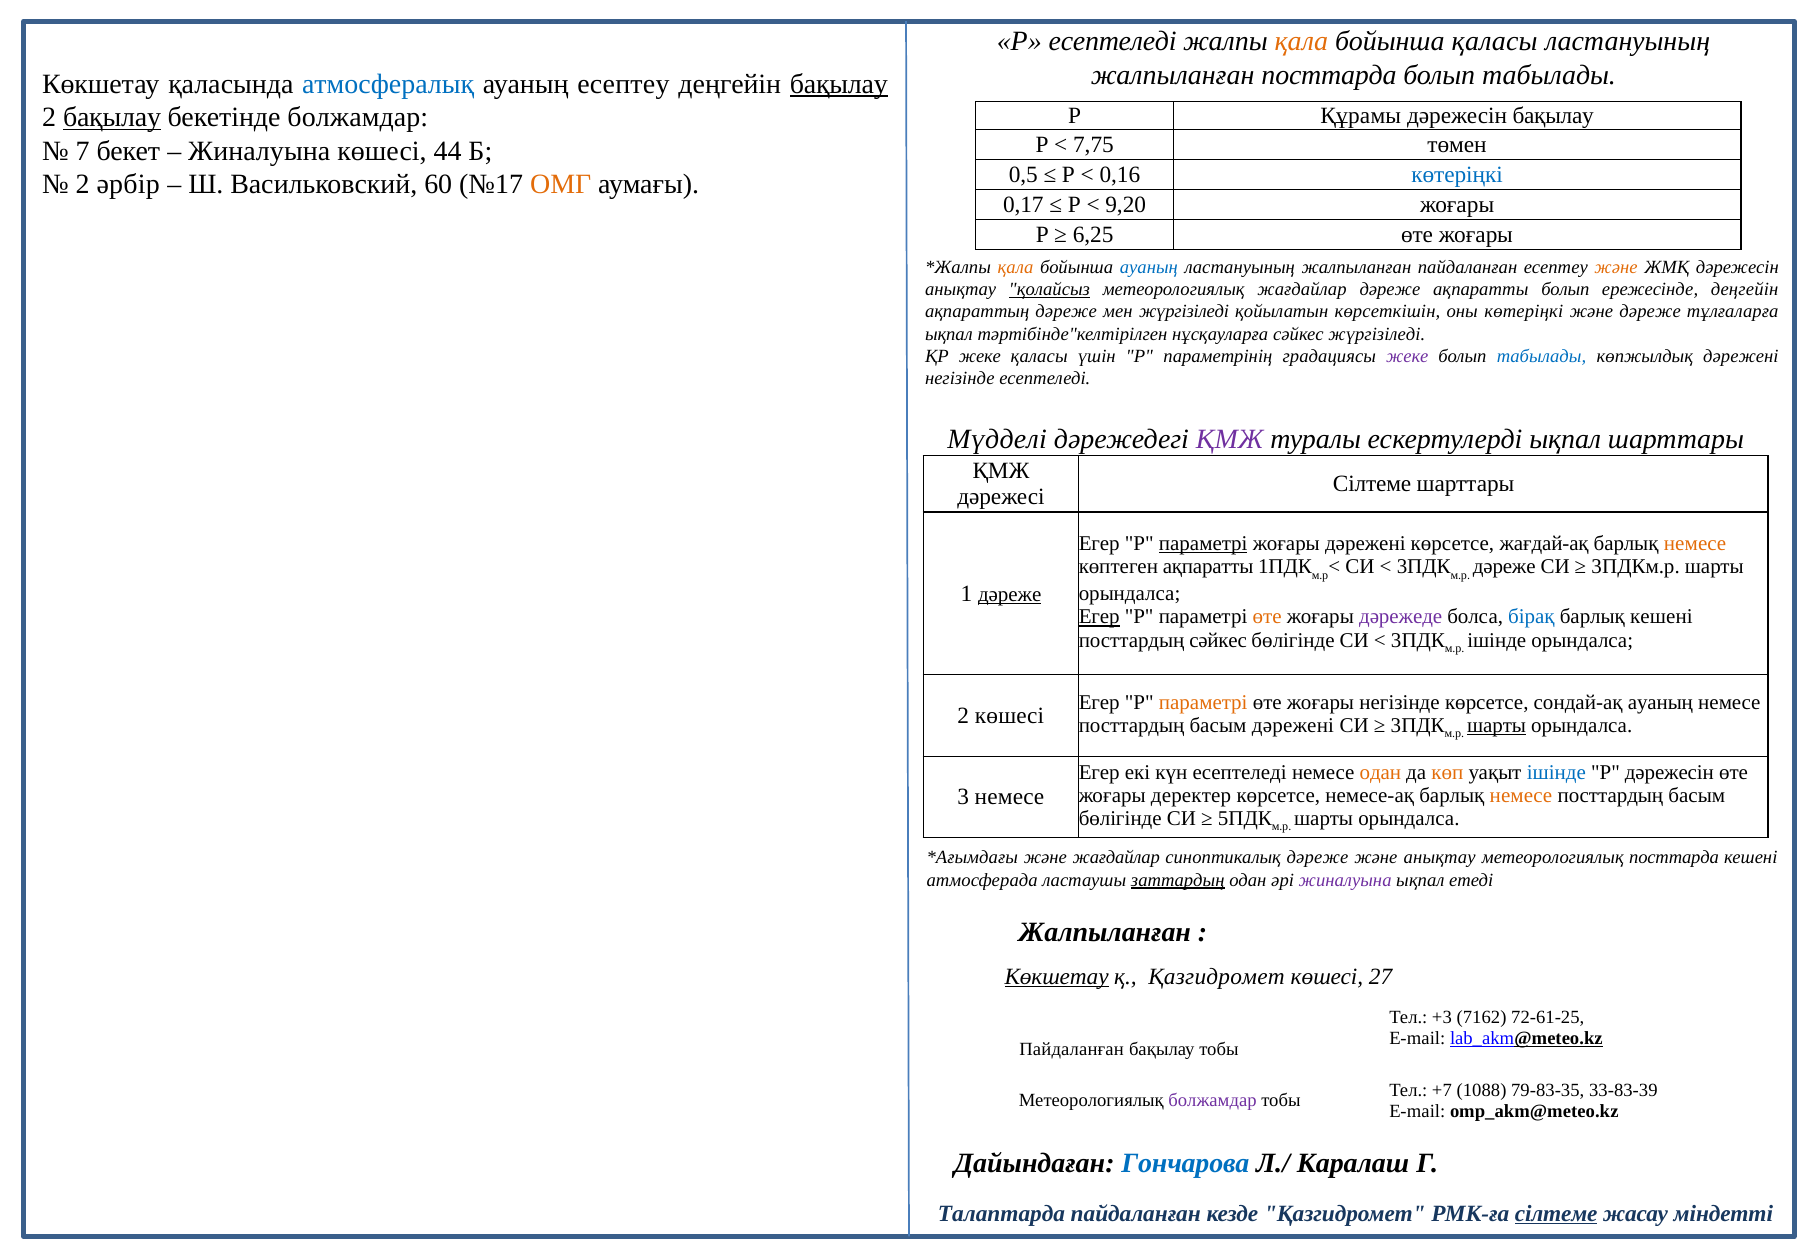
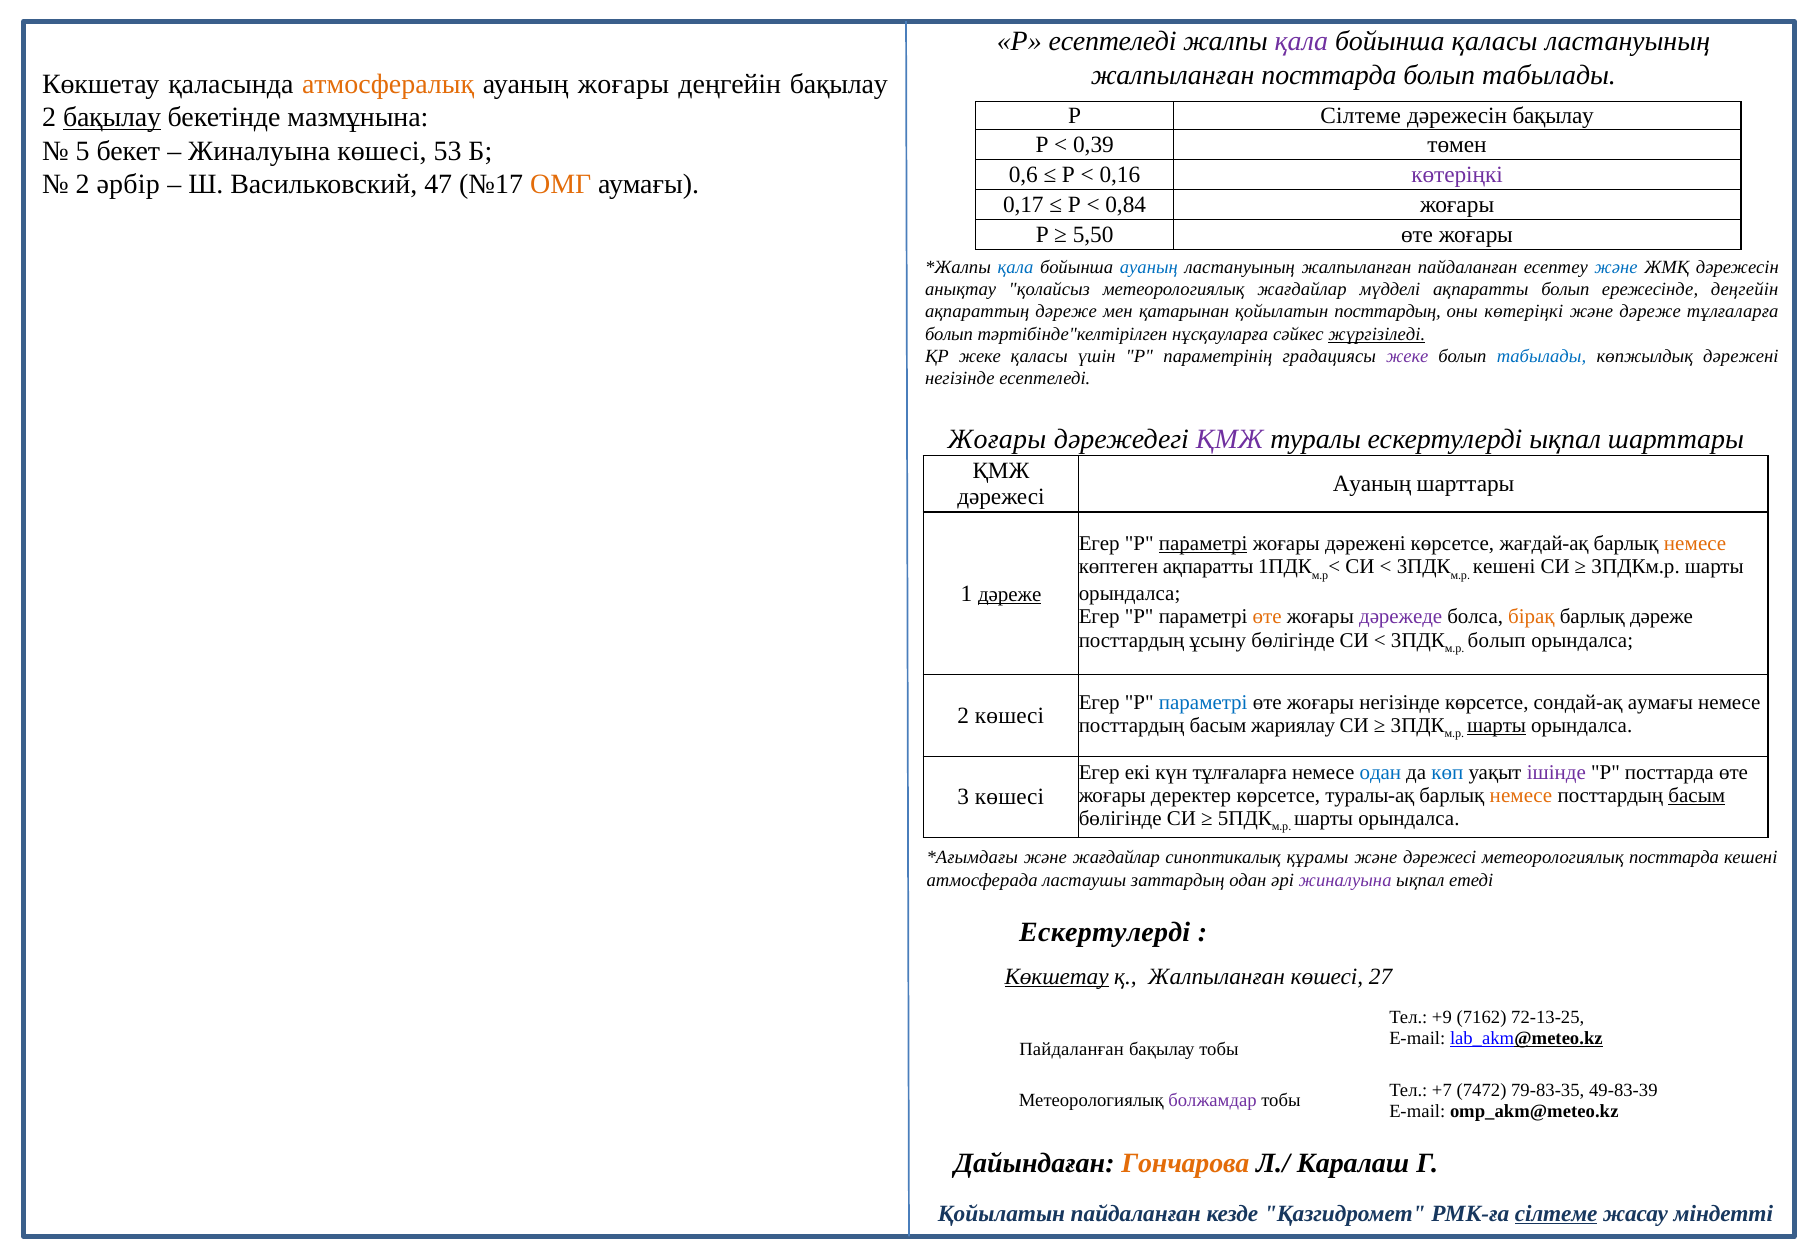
қала colour: orange -> purple (1301, 42)
атмосфералық colour: blue -> orange (388, 84)
ауаның есептеу: есептеу -> жоғары (623, 84)
бақылау underline: present -> none (839, 84)
бекетінде болжамдар: болжамдар -> мазмұнына (358, 118)
Р Құрамы: Құрамы -> Сілтеме (1361, 116)
7,75: 7,75 -> 0,39 (1093, 145)
7: 7 -> 5 (83, 151)
44: 44 -> 53 (448, 151)
0,5: 0,5 -> 0,6 (1023, 175)
көтеріңкі colour: blue -> purple (1457, 175)
60: 60 -> 47 (438, 185)
9,20: 9,20 -> 0,84 (1126, 205)
6,25: 6,25 -> 5,50 (1093, 235)
қала colour: orange -> blue (1016, 267)
және colour: orange -> blue (1616, 267)
қолайсыз underline: present -> none (1049, 290)
жағдайлар дәреже: дәреже -> мүдделі (1390, 290)
мен жүргізіледі: жүргізіледі -> қатарынан (1184, 312)
қойылатын көрсеткішін: көрсеткішін -> посттардың (1388, 312)
ықпал: ықпал -> болып (949, 334)
жүргізіледі underline: none -> present (1377, 334)
Мүдделі: Мүдделі -> Жоғары (997, 439)
Сілтеме: Сілтеме -> Ауаның (1372, 484)
дәреже: дәреже -> кешені (1504, 567)
Егер underline: present -> none (1099, 617)
бірақ colour: blue -> orange (1531, 617)
барлық кешені: кешені -> дәреже (1662, 617)
посттардың сәйкес: сәйкес -> ұсыну (1218, 640)
ішінде: ішінде -> болып (1497, 640)
параметрі colour: orange -> blue (1203, 703)
сондай-ақ ауаның: ауаның -> аумағы (1660, 703)
басым дәрежені: дәрежені -> жариялау (1293, 726)
күн есептеледі: есептеледі -> тұлғаларға (1240, 773)
одан colour: orange -> blue (1380, 773)
көп colour: orange -> blue (1447, 773)
ішінде colour: blue -> purple (1556, 773)
Р дәрежесін: дәрежесін -> посттарда (1669, 773)
немесе-ақ: немесе-ақ -> туралы-ақ (1370, 796)
басым underline: none -> present (1697, 796)
3 немесе: немесе -> көшесі (1009, 797)
синоптикалық дәреже: дәреже -> құрамы (1317, 858)
және анықтау: анықтау -> дәрежесі (1440, 858)
заттардың underline: present -> none (1178, 880)
Жалпыланған: Жалпыланған -> Ескертулерді (1105, 933)
қ Қазгидромет: Қазгидромет -> Жалпыланған (1217, 977)
+3: +3 -> +9 (1442, 1018)
72-61-25: 72-61-25 -> 72-13-25 (1548, 1018)
1088: 1088 -> 7472 (1481, 1091)
33-83-39: 33-83-39 -> 49-83-39 (1623, 1091)
Гончарова colour: blue -> orange (1185, 1164)
Талаптарда: Талаптарда -> Қойылатын (1002, 1214)
